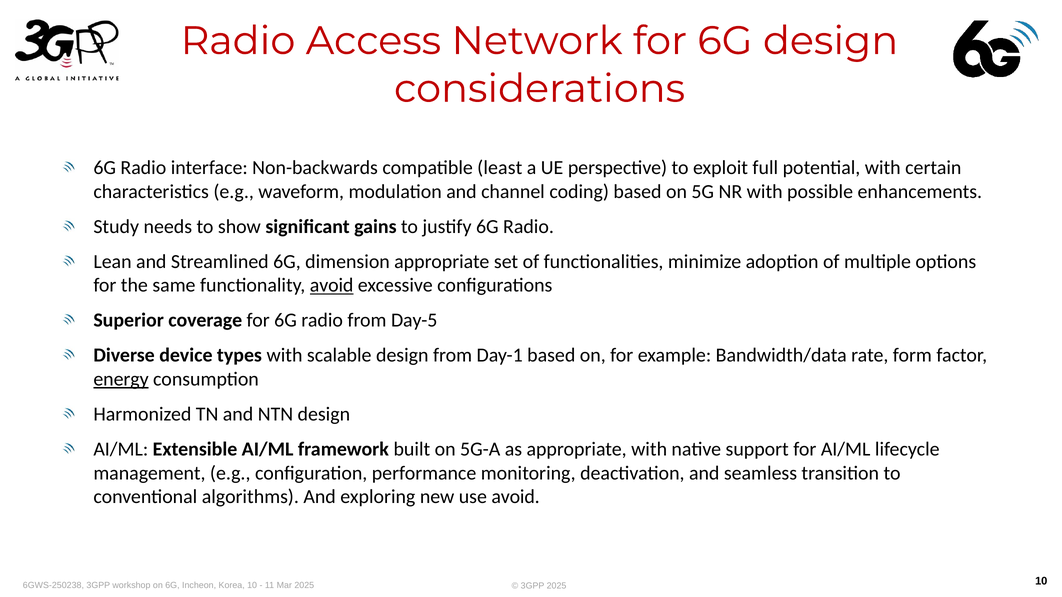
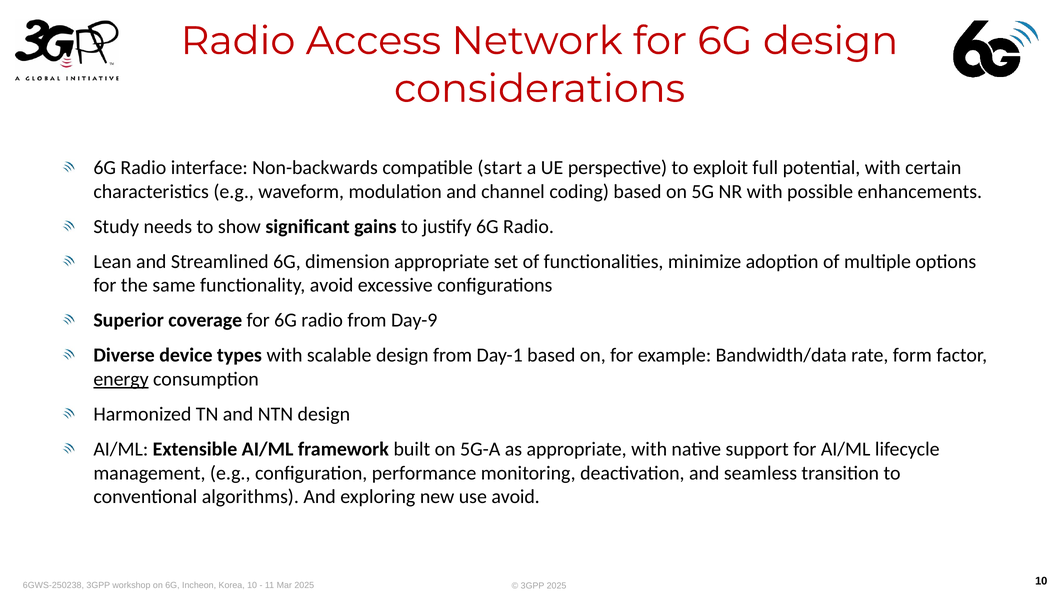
least: least -> start (500, 168)
avoid underline: present -> none (332, 286)
Day-5: Day-5 -> Day-9 (414, 321)
